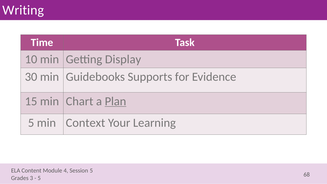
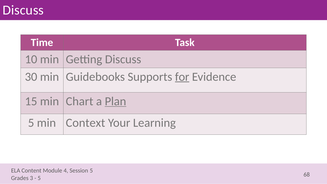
Writing: Writing -> Discuss (23, 10)
Getting Display: Display -> Discuss (123, 59)
for underline: none -> present (182, 77)
